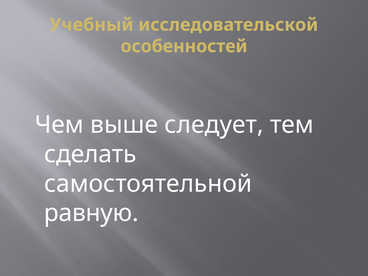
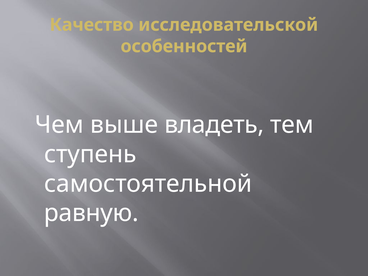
Учебный: Учебный -> Качество (92, 25)
следует: следует -> владеть (214, 125)
сделать: сделать -> ступень (90, 154)
